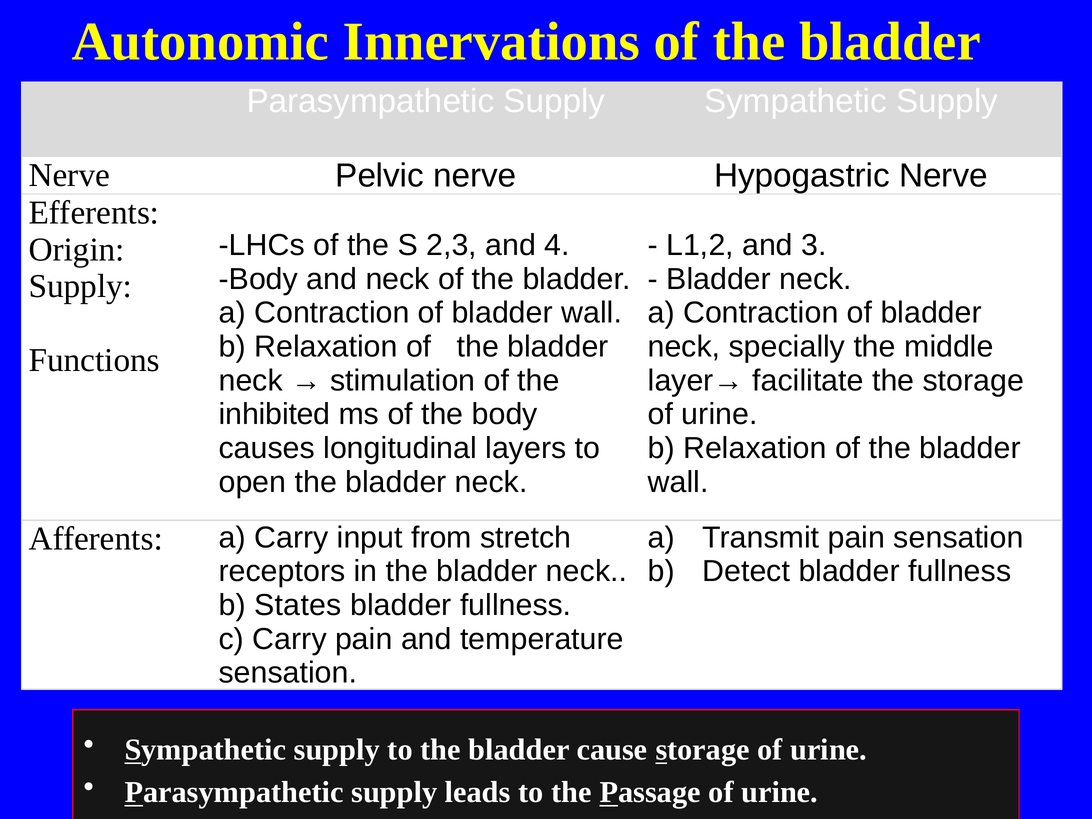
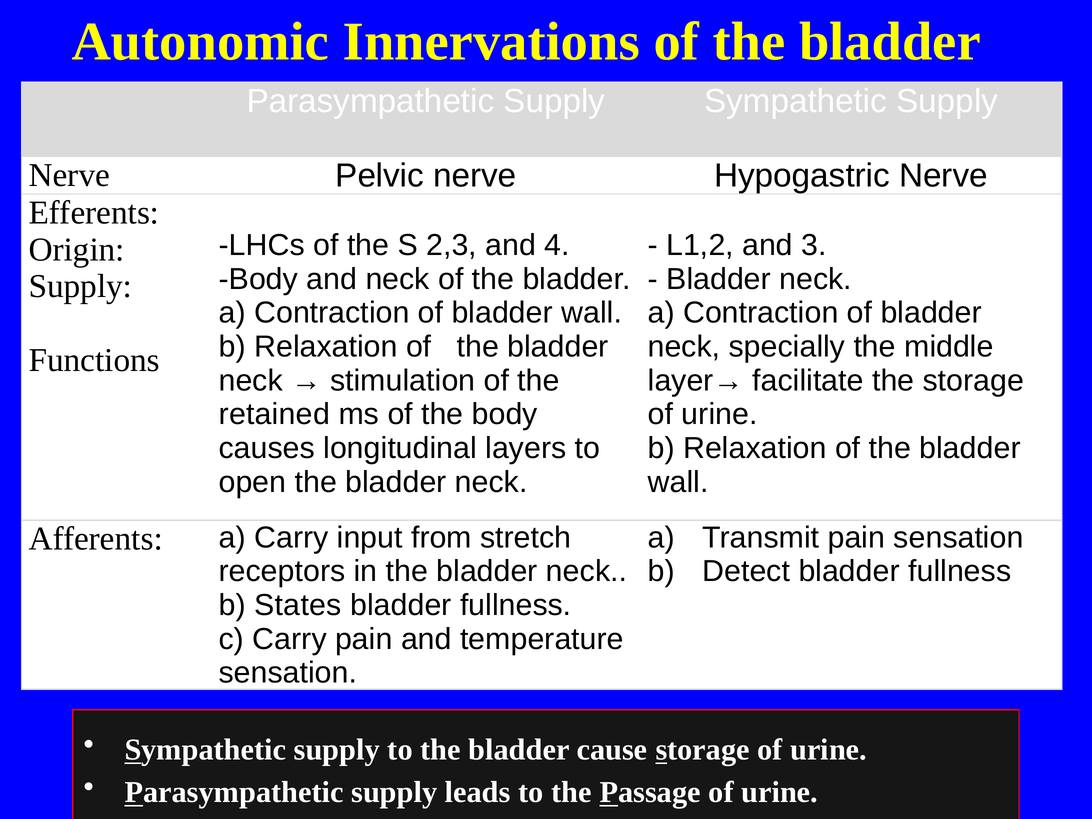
inhibited: inhibited -> retained (274, 414)
